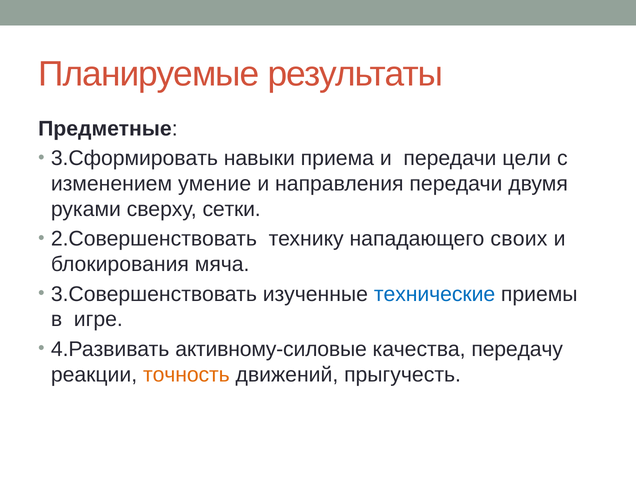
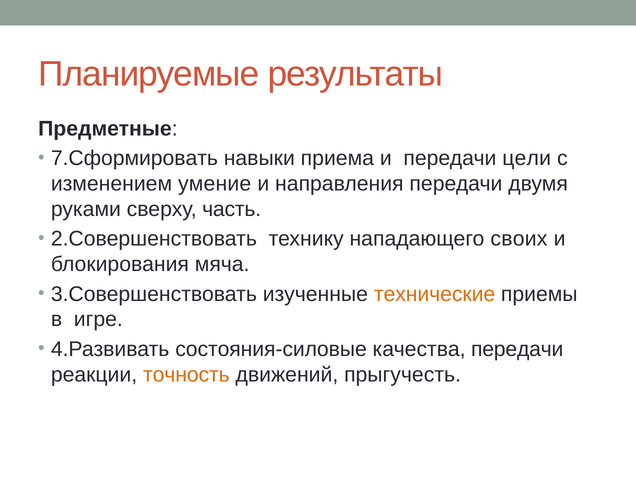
3.Сформировать: 3.Сформировать -> 7.Сформировать (134, 158)
сетки: сетки -> часть (232, 209)
технические colour: blue -> orange (435, 294)
активному-силовые: активному-силовые -> состояния-силовые (271, 349)
качества передачу: передачу -> передачи (517, 349)
